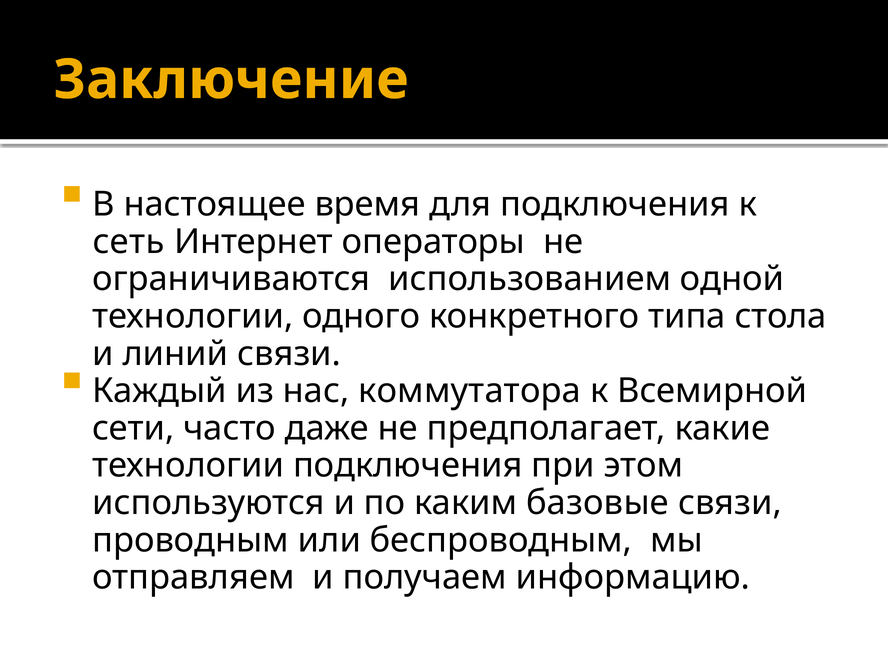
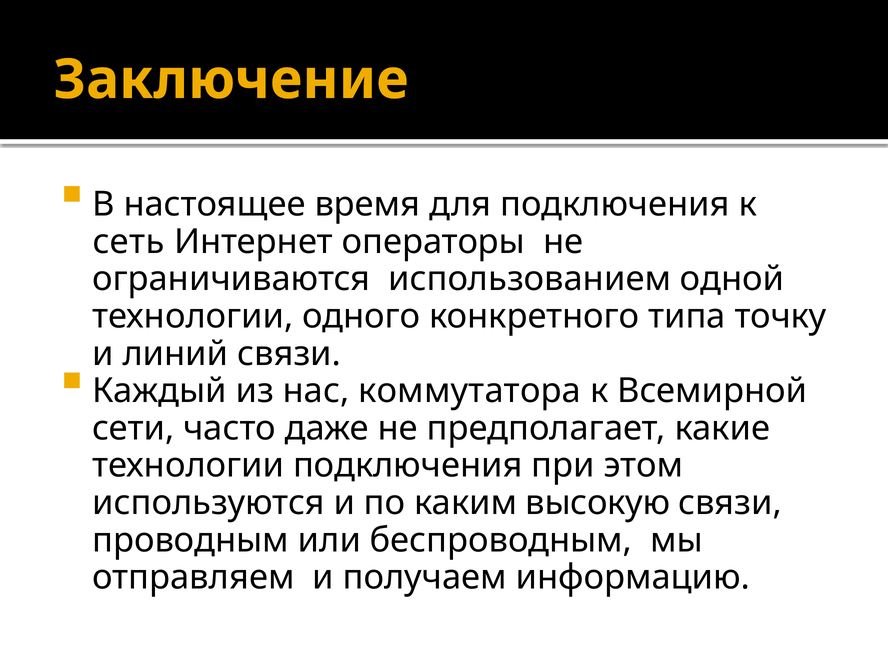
стола: стола -> точку (780, 316)
базовые: базовые -> высокую (598, 503)
